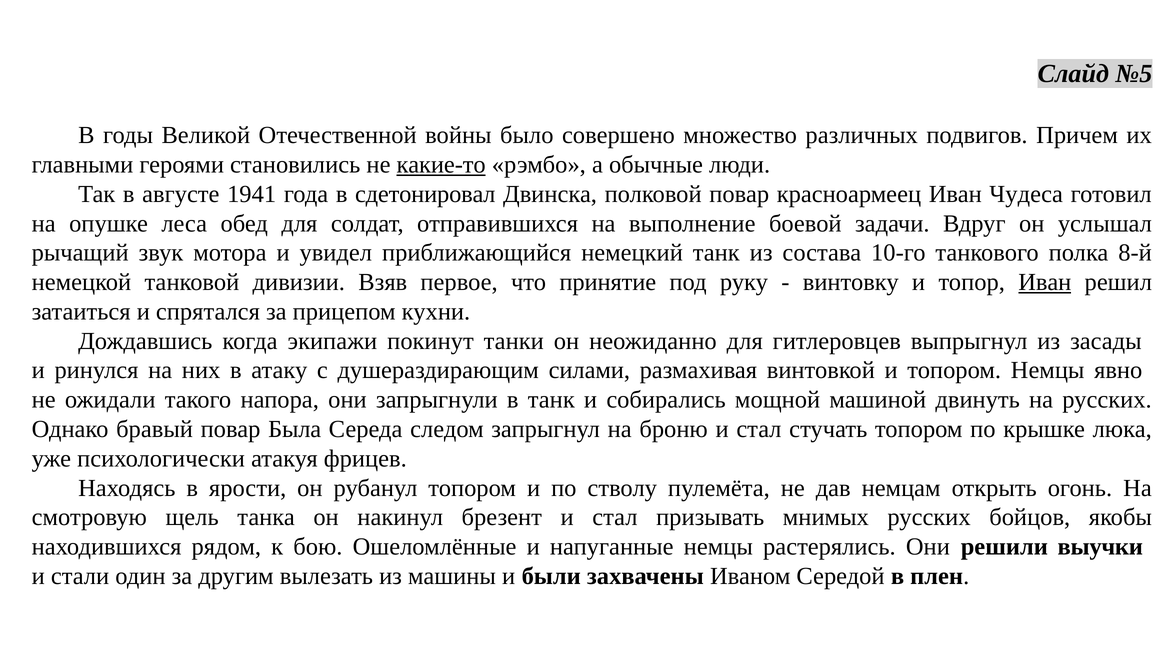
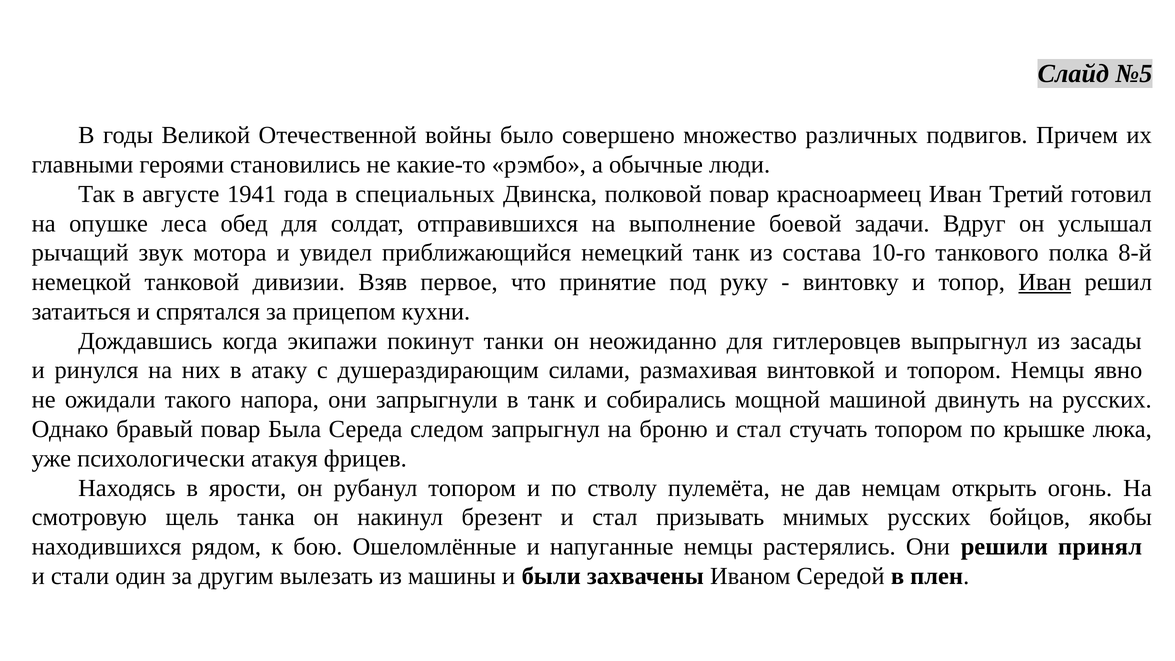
какие-то underline: present -> none (441, 165)
сдетонировал: сдетонировал -> специальных (425, 194)
Чудеса: Чудеса -> Третий (1026, 194)
выучки: выучки -> принял (1100, 547)
